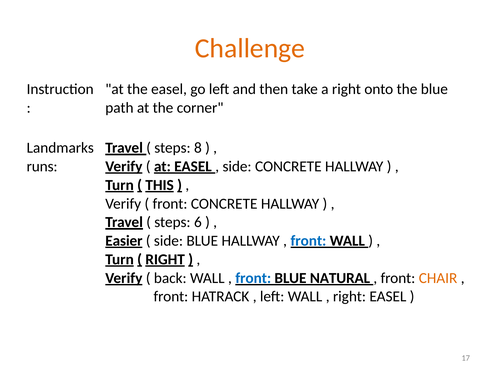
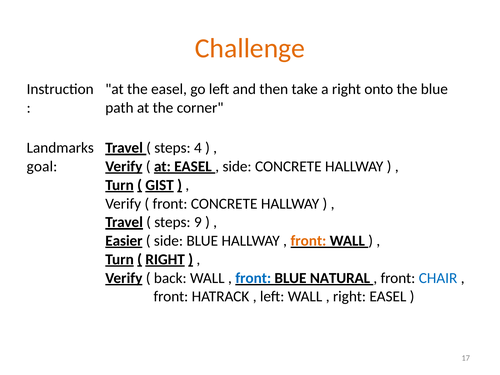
8: 8 -> 4 (198, 148)
runs: runs -> goal (42, 167)
THIS: THIS -> GIST (160, 185)
6: 6 -> 9 (198, 222)
front colour: blue -> orange (308, 241)
CHAIR colour: orange -> blue (438, 278)
